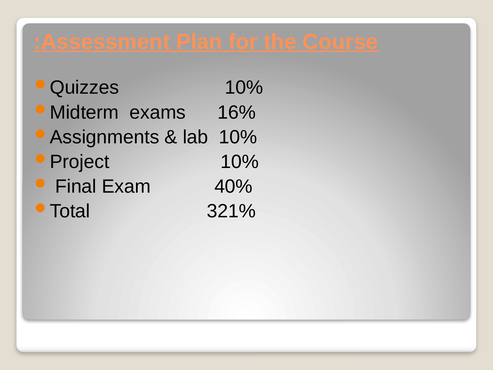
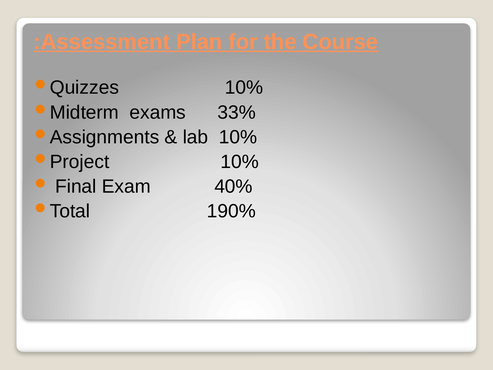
16%: 16% -> 33% (237, 112)
321%: 321% -> 190% (231, 211)
